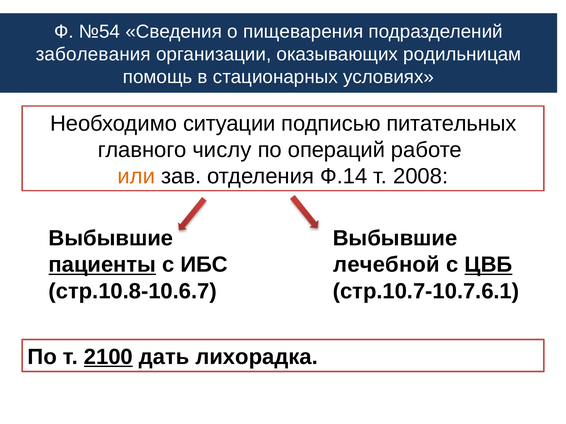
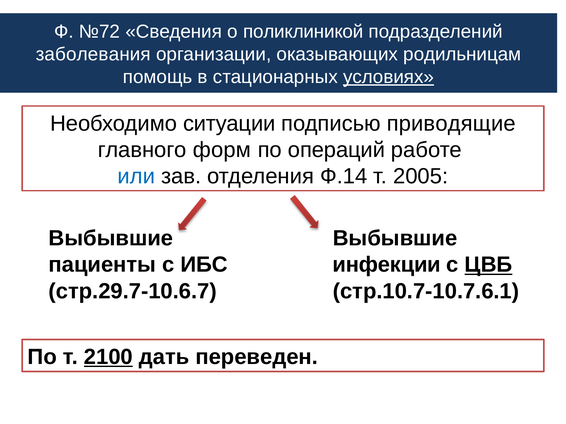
№54: №54 -> №72 (100, 32)
пищеварения: пищеварения -> поликлиникой (303, 32)
условиях underline: none -> present (389, 77)
питательных: питательных -> приводящие (451, 124)
числу: числу -> форм (222, 150)
или colour: orange -> blue (136, 176)
2008: 2008 -> 2005 (421, 176)
пациенты underline: present -> none (102, 265)
лечебной: лечебной -> инфекции (387, 265)
стр.10.8-10.6.7: стр.10.8-10.6.7 -> стр.29.7-10.6.7 (133, 291)
лихорадка: лихорадка -> переведен (257, 357)
